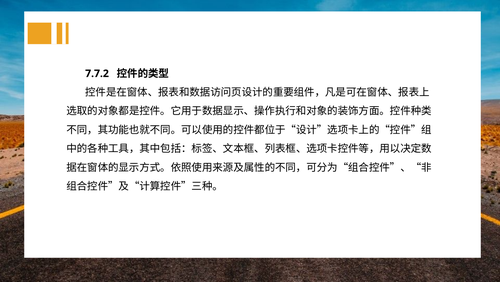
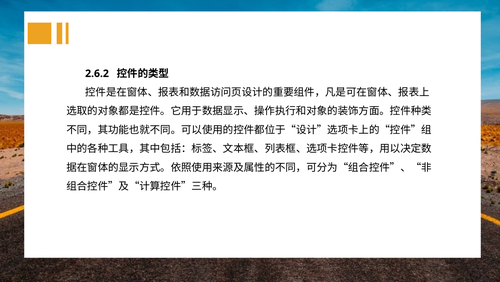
7.7.2: 7.7.2 -> 2.6.2 (97, 73)
